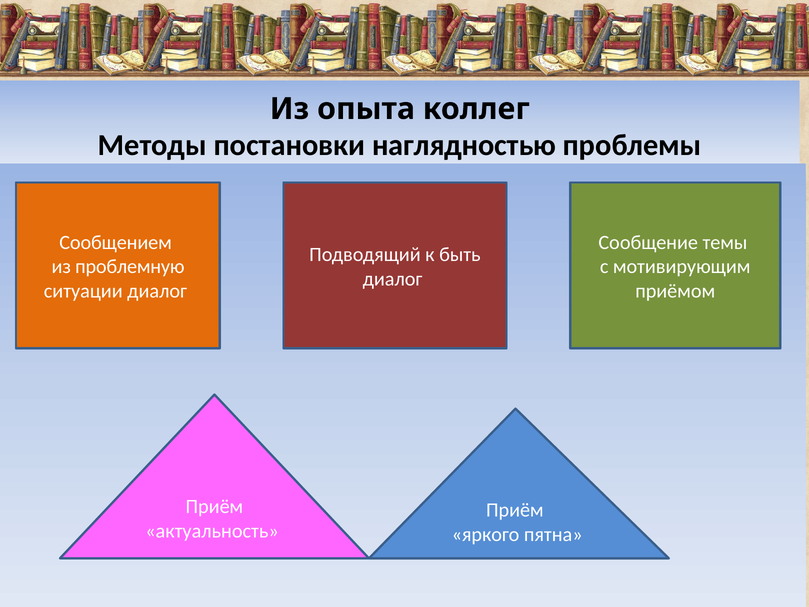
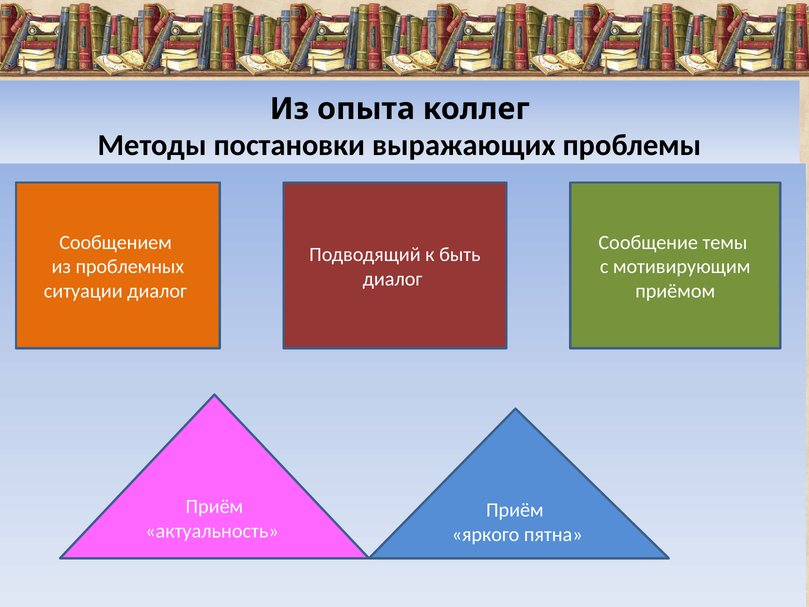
наглядностью: наглядностью -> выражающих (464, 145)
проблемную: проблемную -> проблемных (130, 267)
